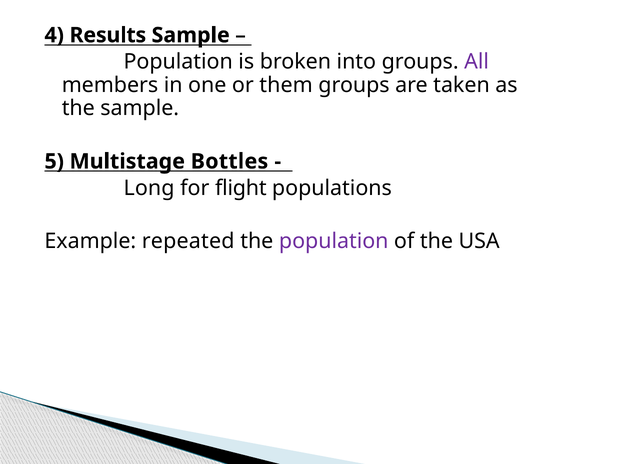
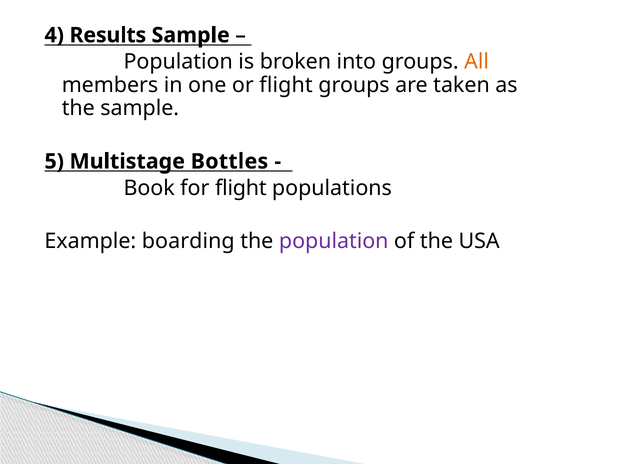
All colour: purple -> orange (477, 62)
or them: them -> flight (286, 85)
Long: Long -> Book (149, 188)
repeated: repeated -> boarding (188, 241)
